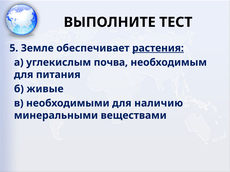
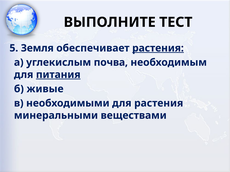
Земле: Земле -> Земля (37, 48)
питания underline: none -> present (58, 75)
для наличию: наличию -> растения (159, 103)
